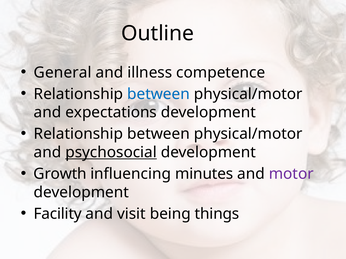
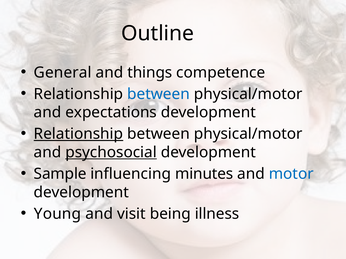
illness: illness -> things (150, 73)
Relationship underline: none -> present (78, 134)
Growth: Growth -> Sample (60, 174)
motor colour: purple -> blue (291, 174)
Facility: Facility -> Young (58, 214)
things: things -> illness (217, 214)
